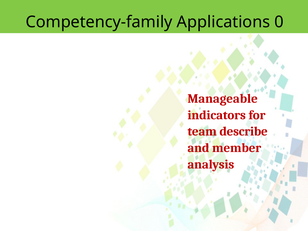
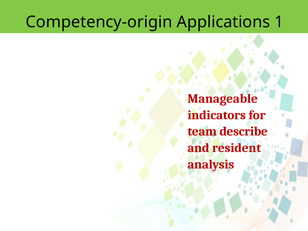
Competency-family: Competency-family -> Competency-origin (99, 22)
0: 0 -> 1 (279, 22)
member: member -> resident (237, 148)
